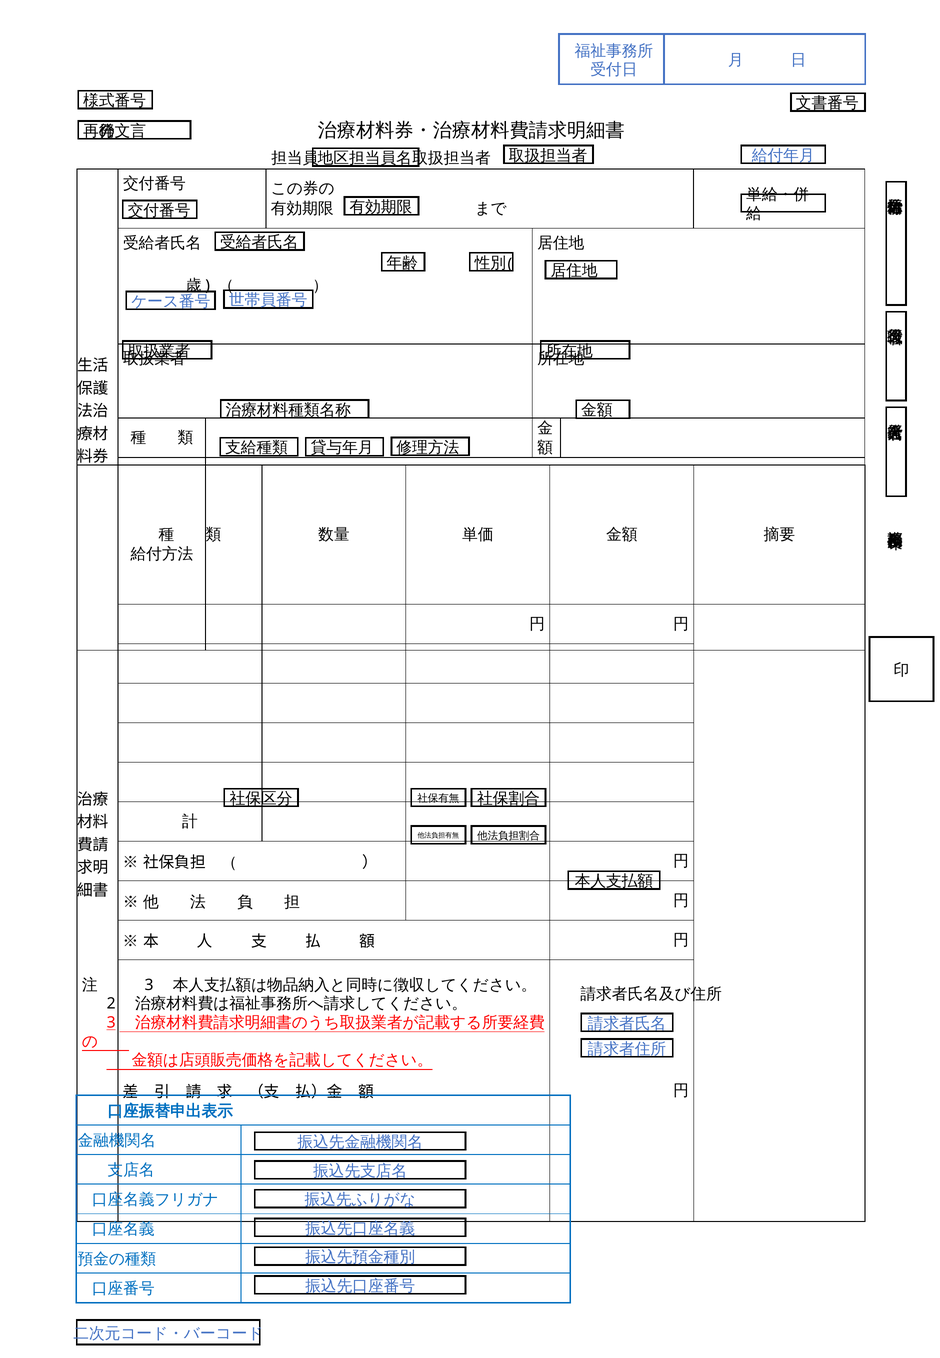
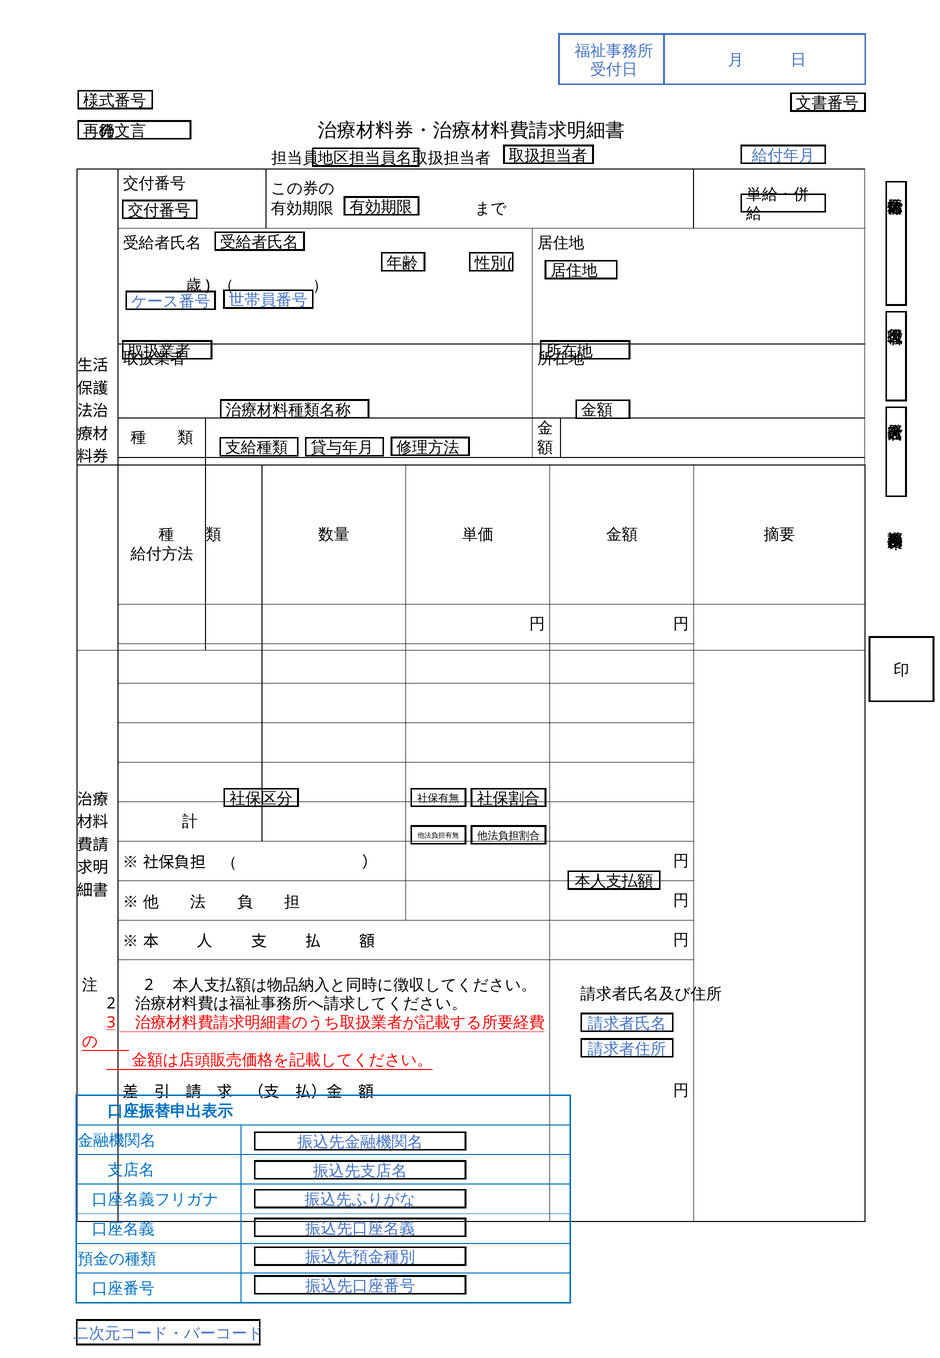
3: 3 -> 2 (149, 985)
